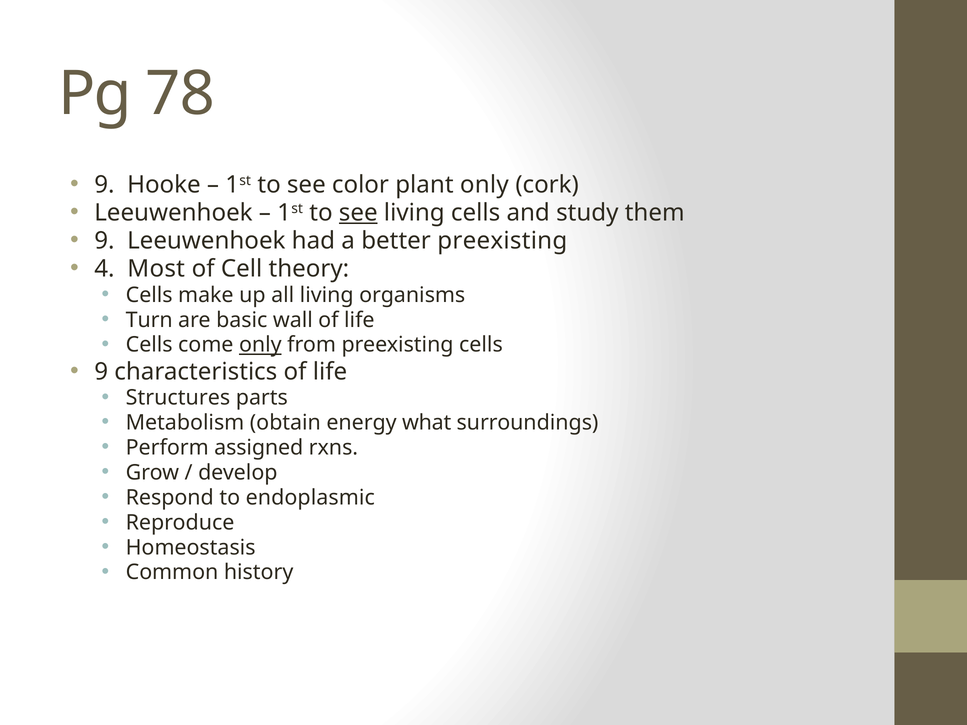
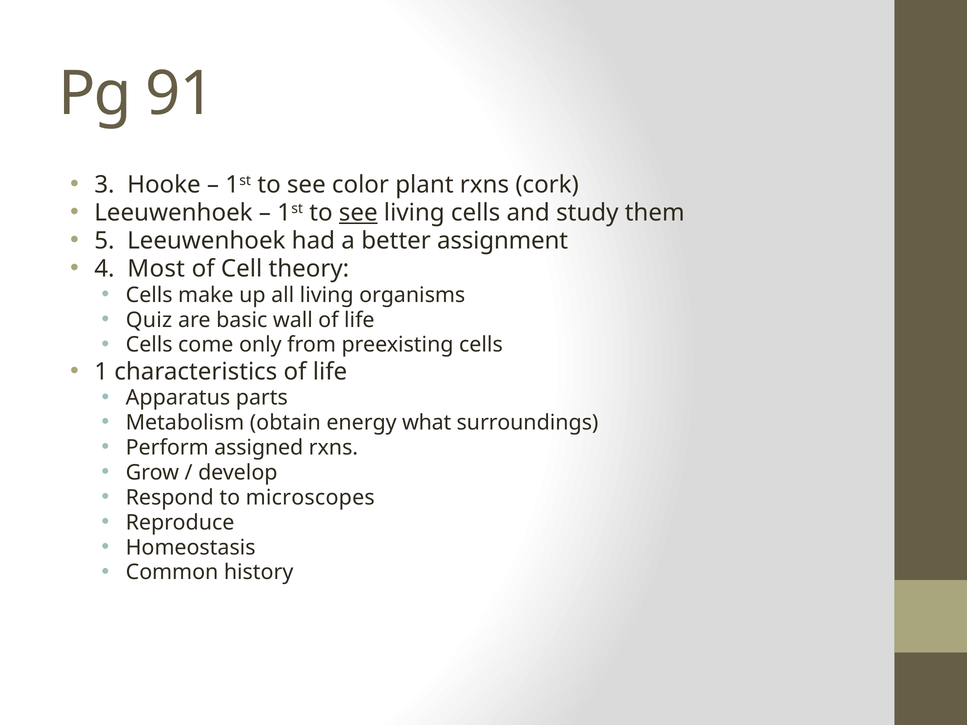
78: 78 -> 91 (180, 94)
9: 9 -> 3 (104, 185)
plant only: only -> rxns (484, 185)
9: 9 -> 5 (104, 241)
better preexisting: preexisting -> assignment (503, 241)
Turn: Turn -> Quiz (149, 320)
only underline: present -> none (260, 345)
9: 9 -> 1 (101, 372)
Structures: Structures -> Apparatus (178, 398)
endoplasmic: endoplasmic -> microscopes (310, 498)
